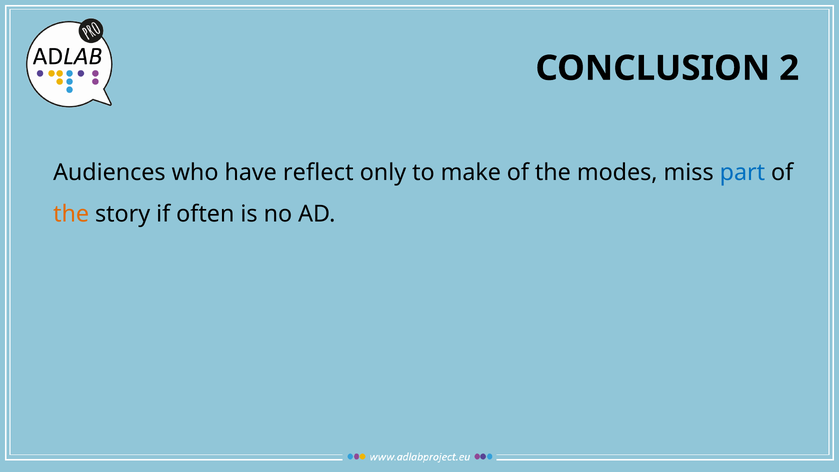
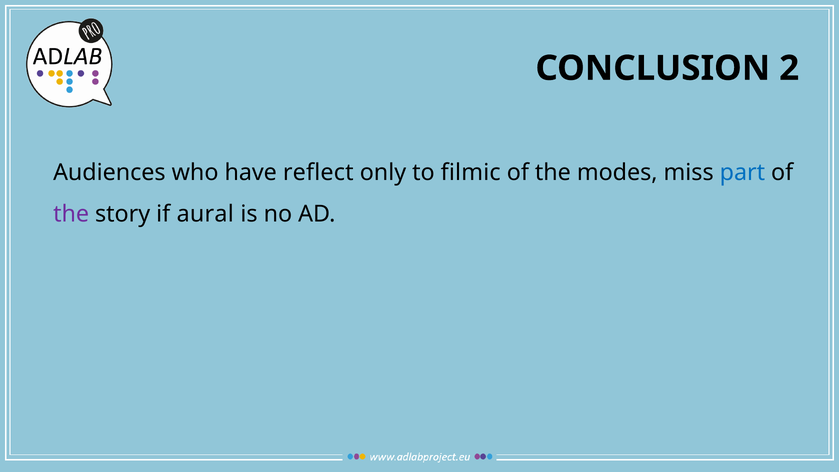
make: make -> filmic (471, 172)
the colour: orange -> purple (71, 214)
often: often -> aural (205, 214)
